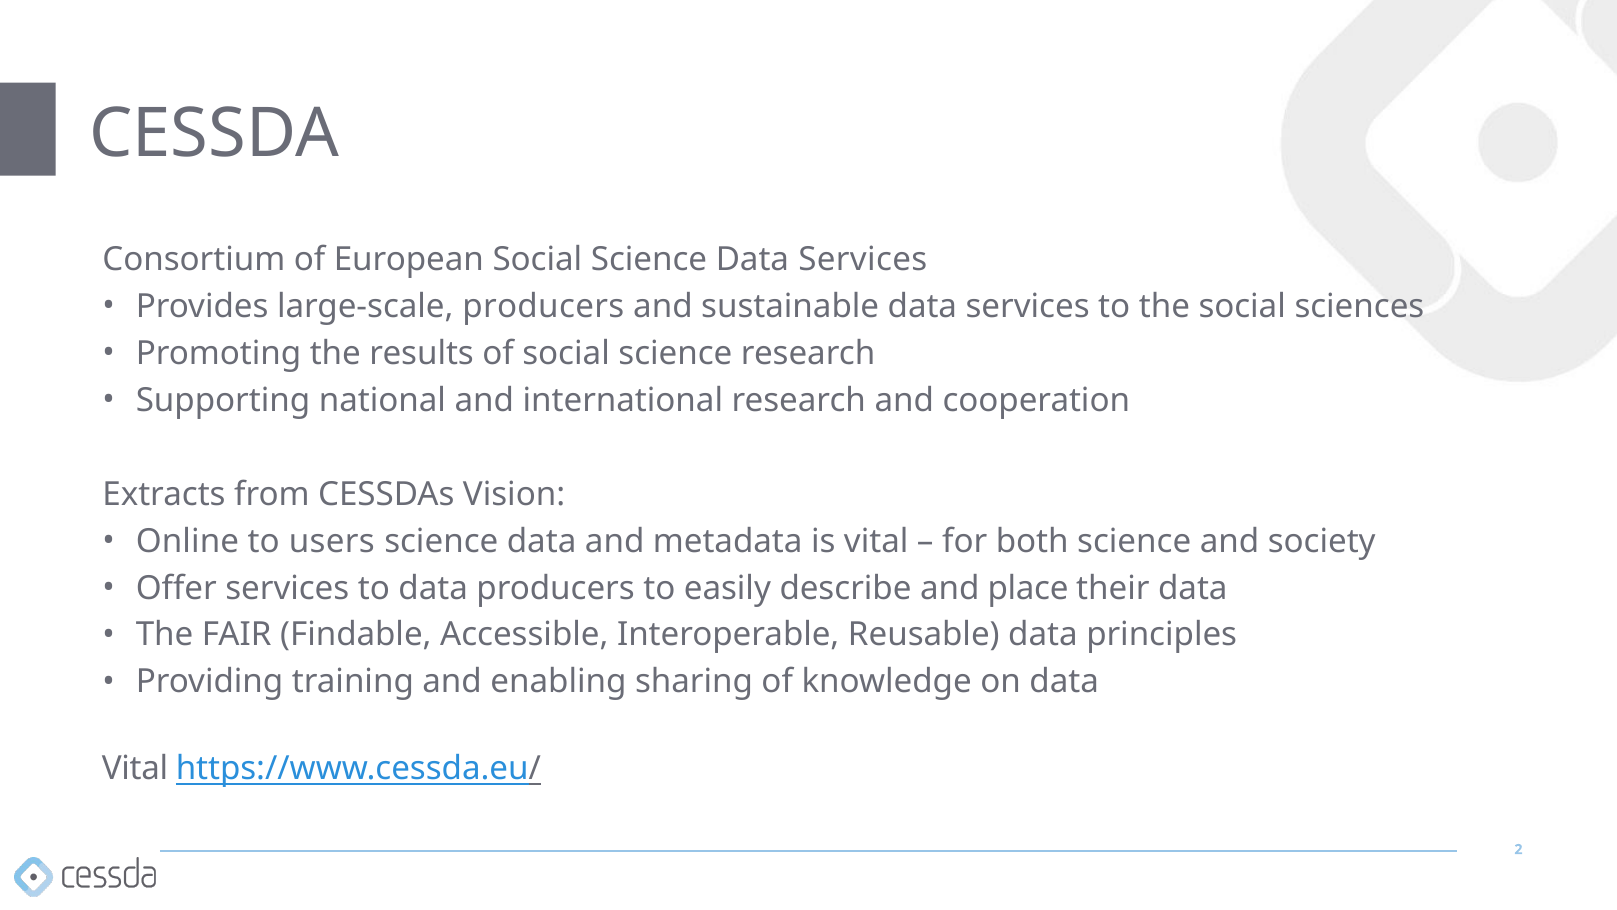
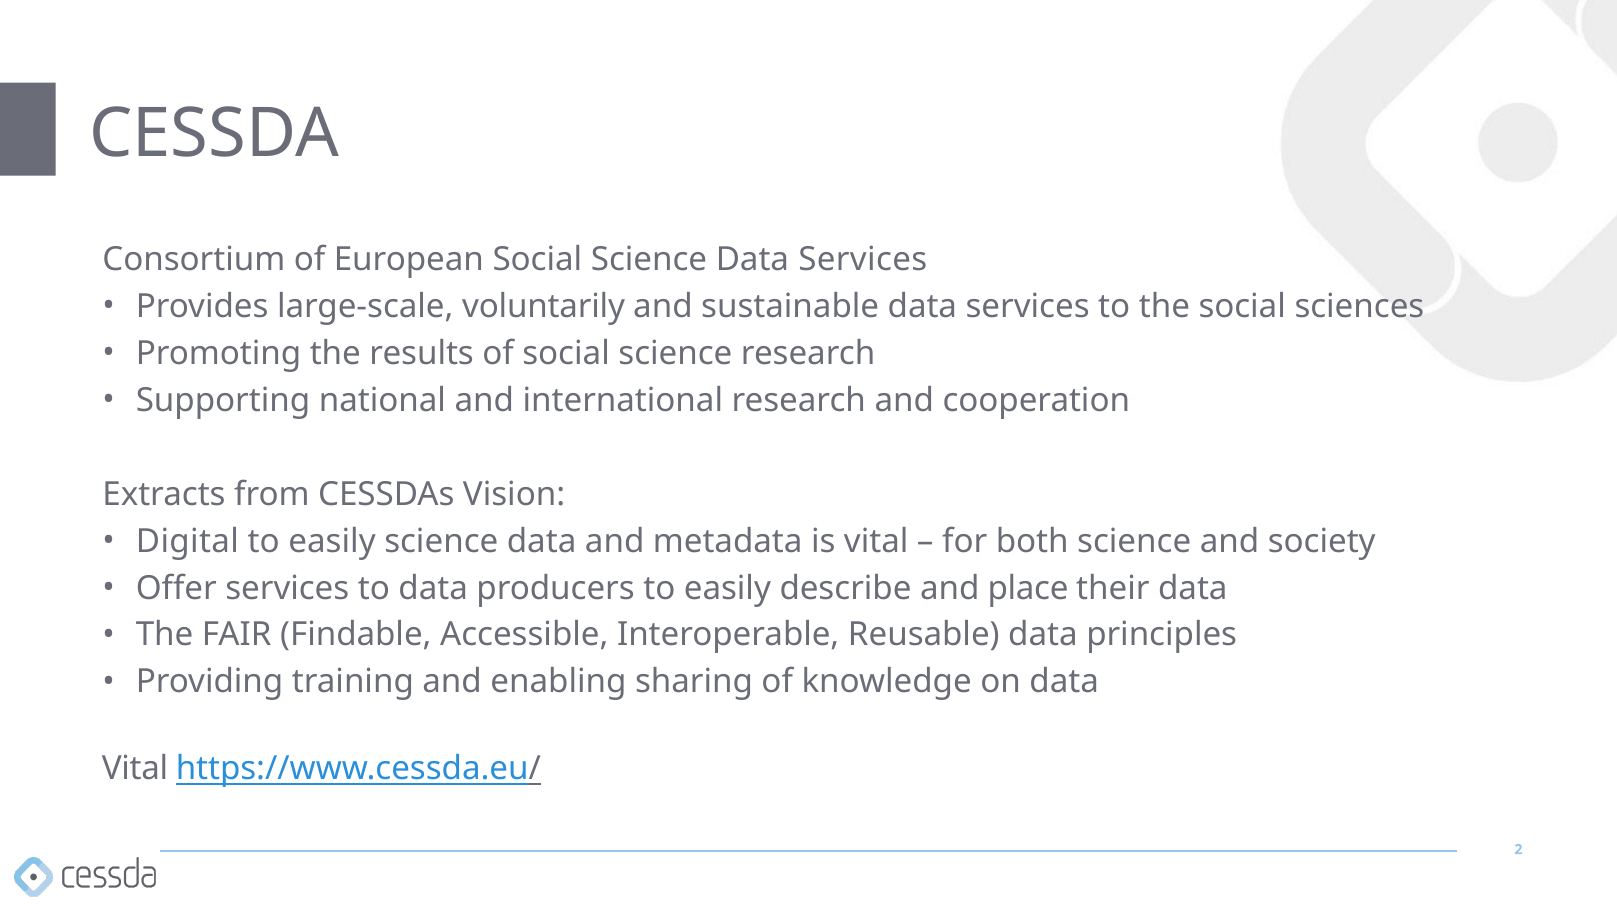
large-scale producers: producers -> voluntarily (544, 306)
Online: Online -> Digital (187, 541)
users: users -> easily (332, 541)
